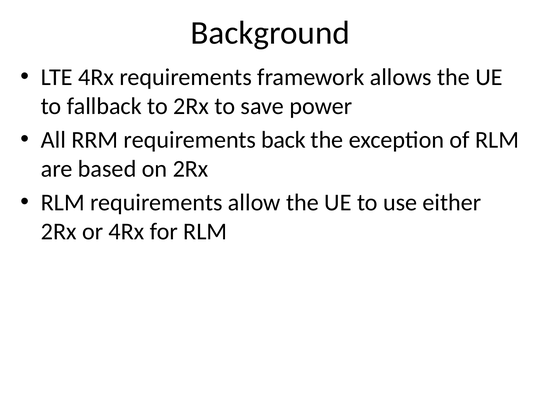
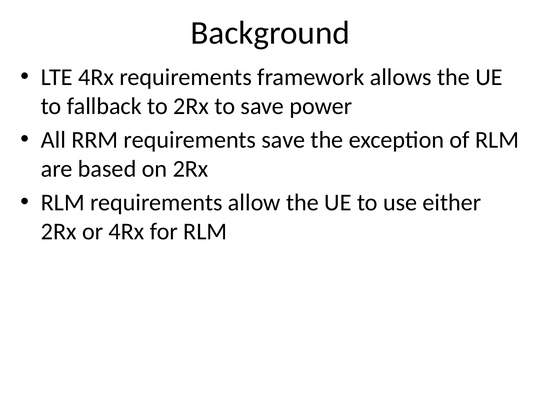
requirements back: back -> save (283, 140)
